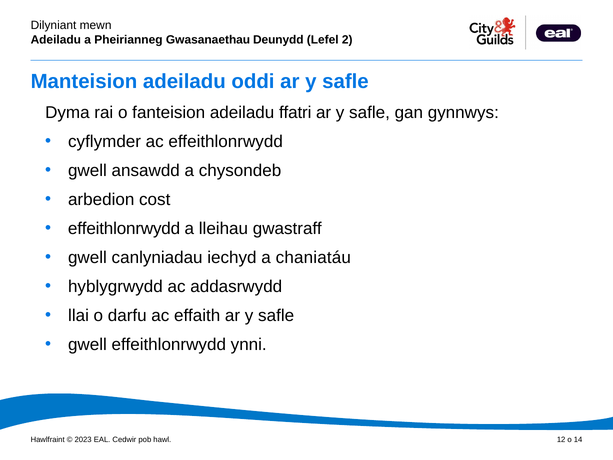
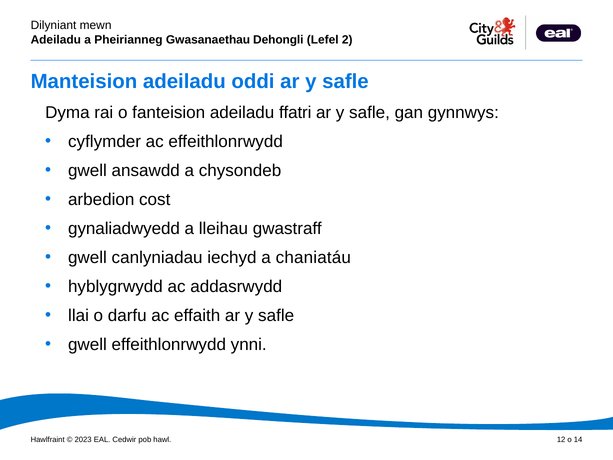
Deunydd: Deunydd -> Dehongli (278, 40)
effeithlonrwydd: effeithlonrwydd -> gynaliadwyedd (124, 229)
